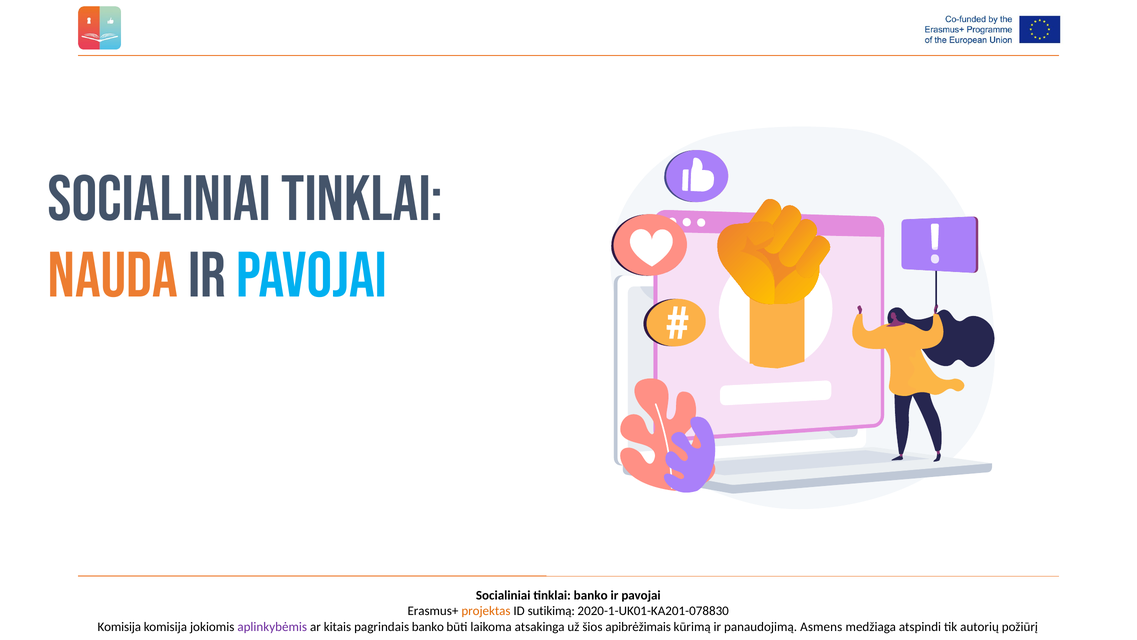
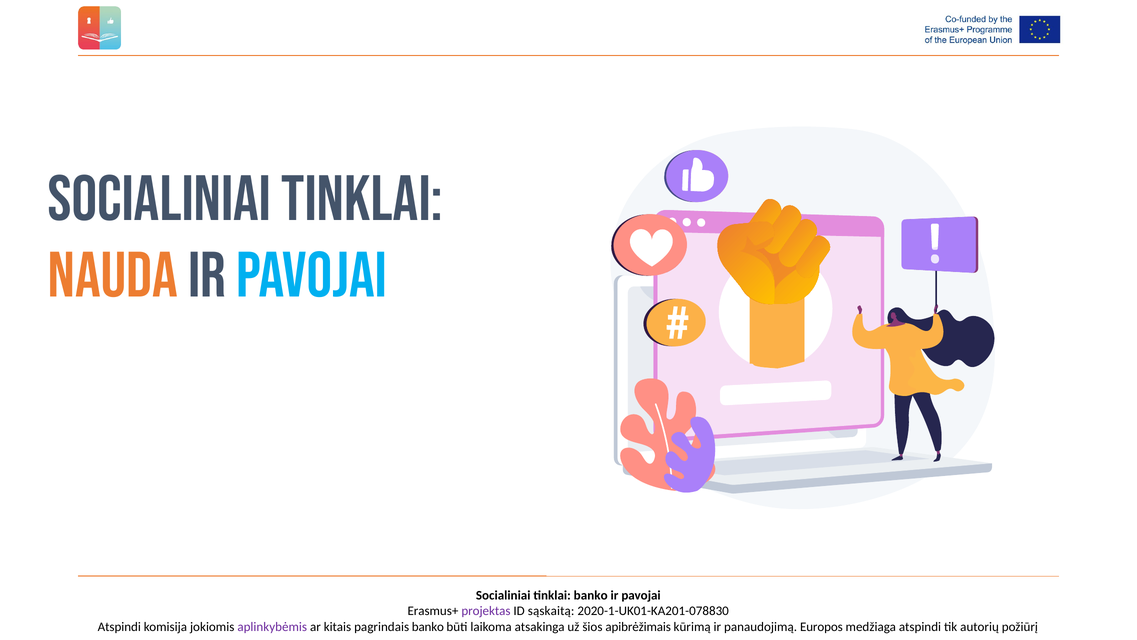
projektas colour: orange -> purple (486, 611)
sutikimą: sutikimą -> sąskaitą (551, 611)
Komisija: Komisija -> Atspindi (119, 626)
Asmens: Asmens -> Europos (821, 626)
